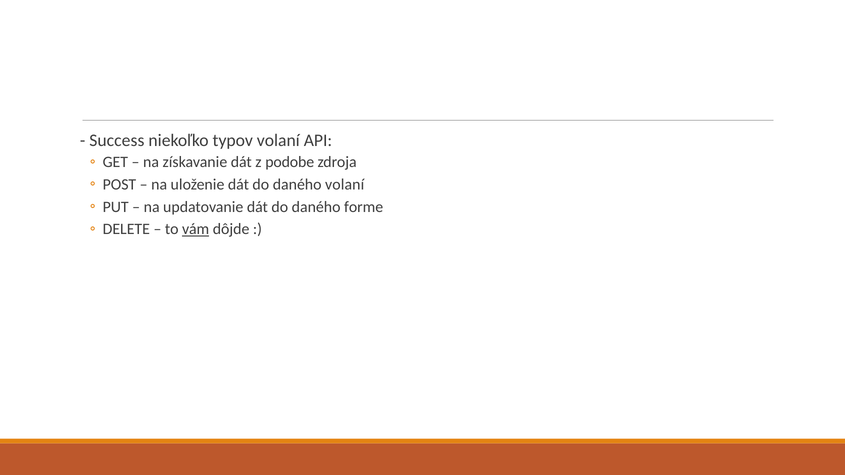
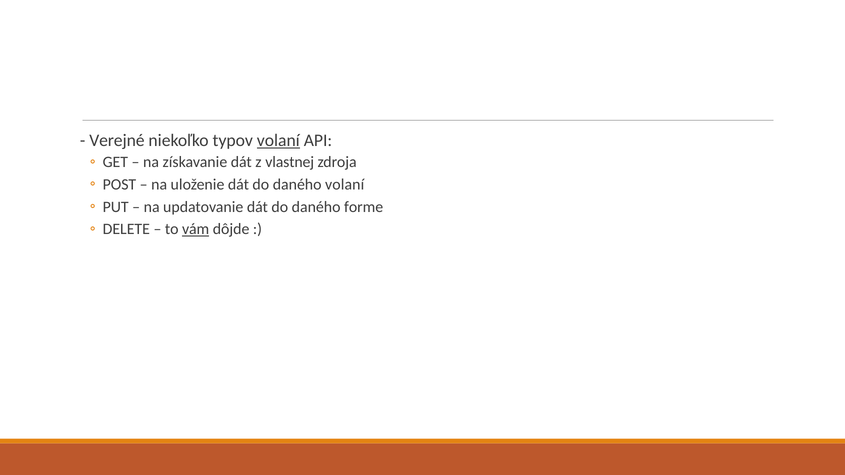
Success: Success -> Verejné (117, 140)
volaní underline: none -> present (278, 140)
podobe: podobe -> vlastnej (290, 162)
